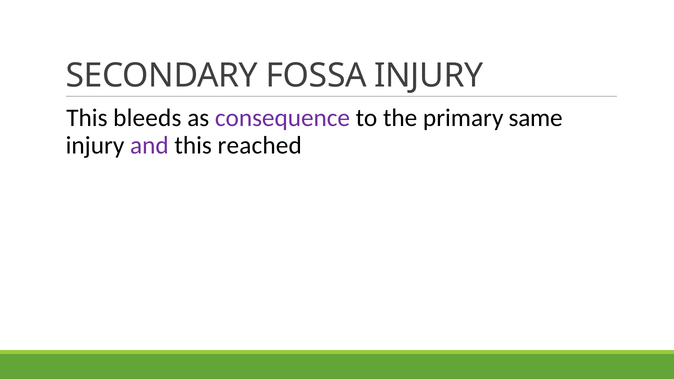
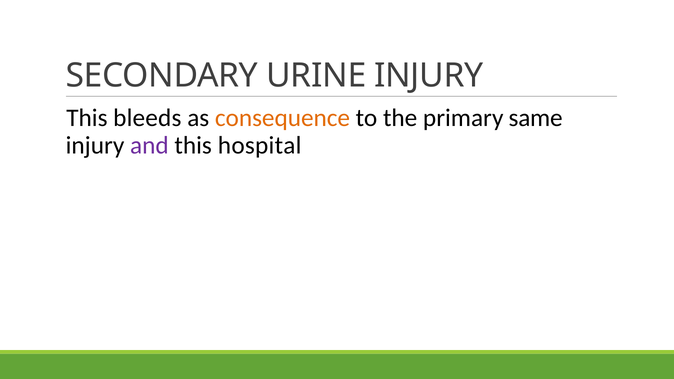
FOSSA: FOSSA -> URINE (316, 76)
consequence colour: purple -> orange (282, 118)
reached: reached -> hospital (260, 145)
